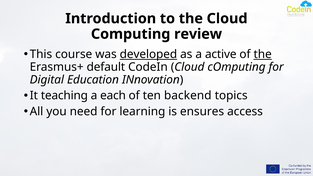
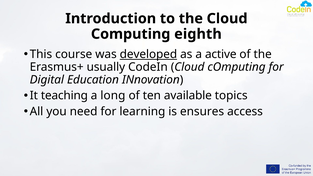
review: review -> eighth (198, 34)
the underline: present -> none (263, 54)
default: default -> usually (106, 67)
each: each -> long (113, 96)
backend: backend -> available (188, 96)
